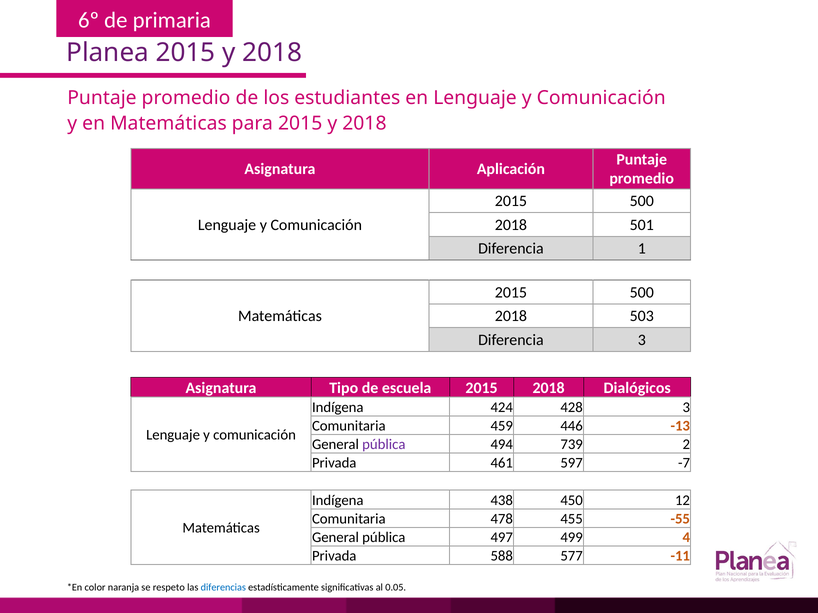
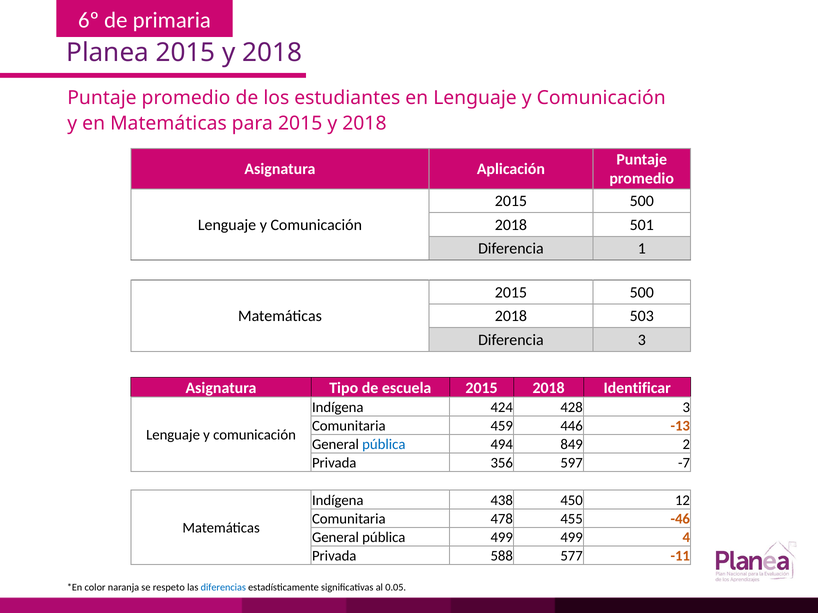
Dialógicos: Dialógicos -> Identificar (637, 388)
pública colour: purple -> blue (384, 445)
739: 739 -> 849 (572, 445)
461: 461 -> 356 (502, 463)
-55: -55 -> -46 (680, 519)
pública 497: 497 -> 499 (502, 538)
